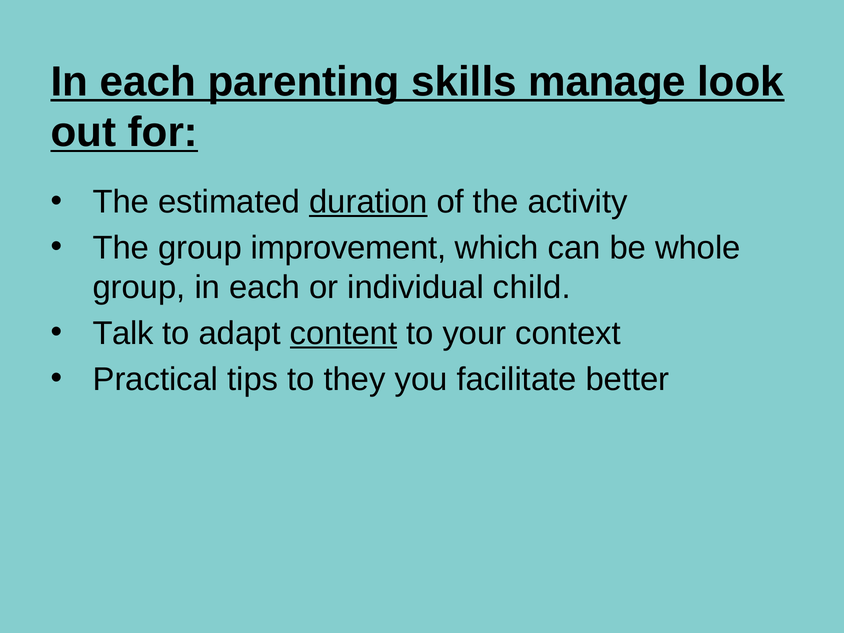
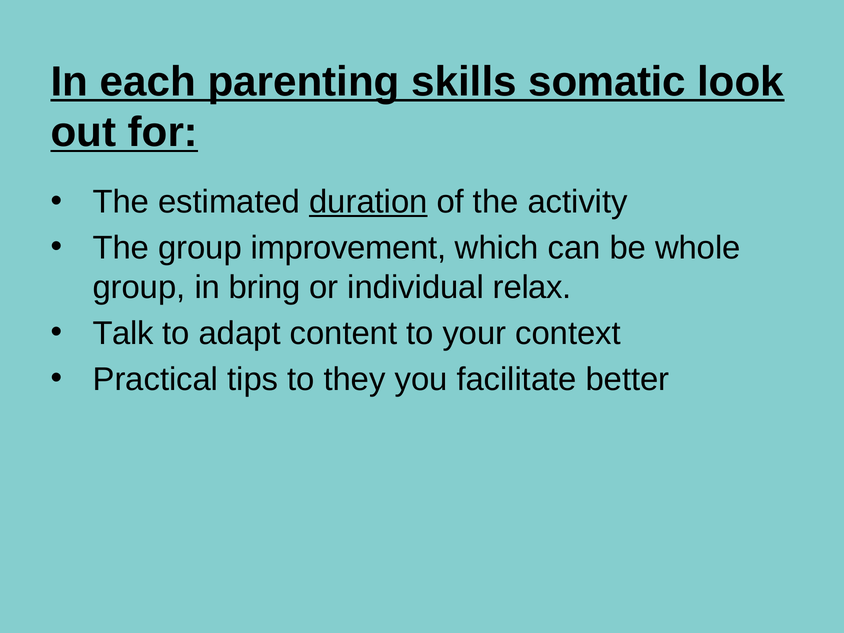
manage: manage -> somatic (607, 82)
group in each: each -> bring (265, 287)
child: child -> relax (532, 287)
content underline: present -> none (343, 333)
